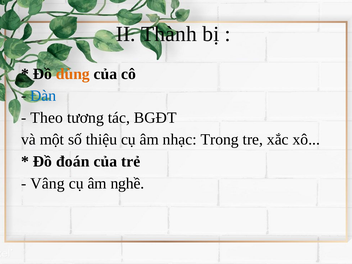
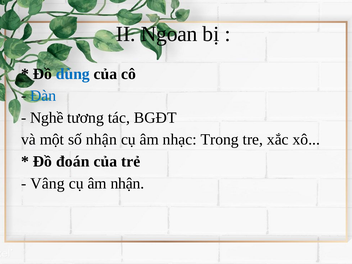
Thành: Thành -> Ngoan (169, 34)
dùng colour: orange -> blue (73, 74)
Theo: Theo -> Nghề (47, 118)
số thiệu: thiệu -> nhận (101, 140)
âm nghề: nghề -> nhận (127, 183)
